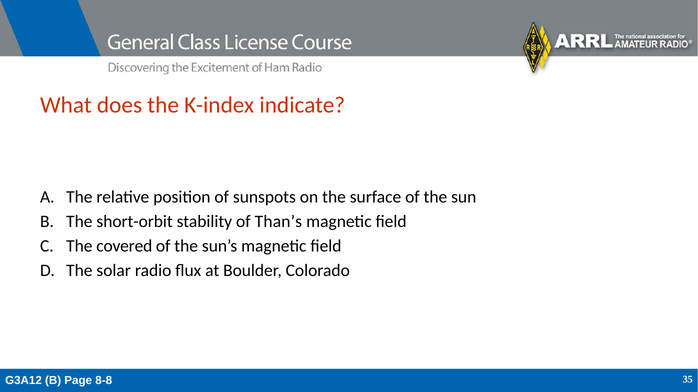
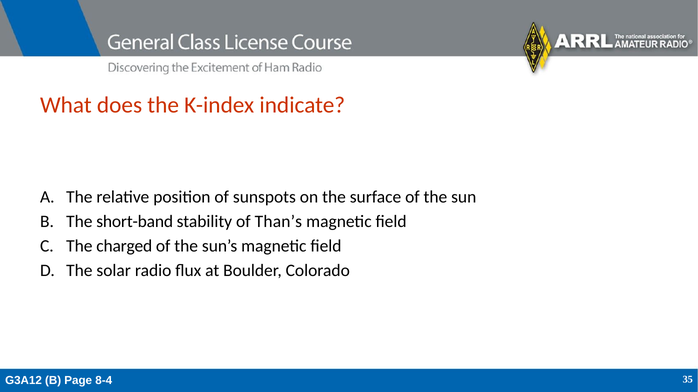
short-orbit: short-orbit -> short-band (135, 222)
covered: covered -> charged (124, 246)
8-8: 8-8 -> 8-4 (104, 381)
